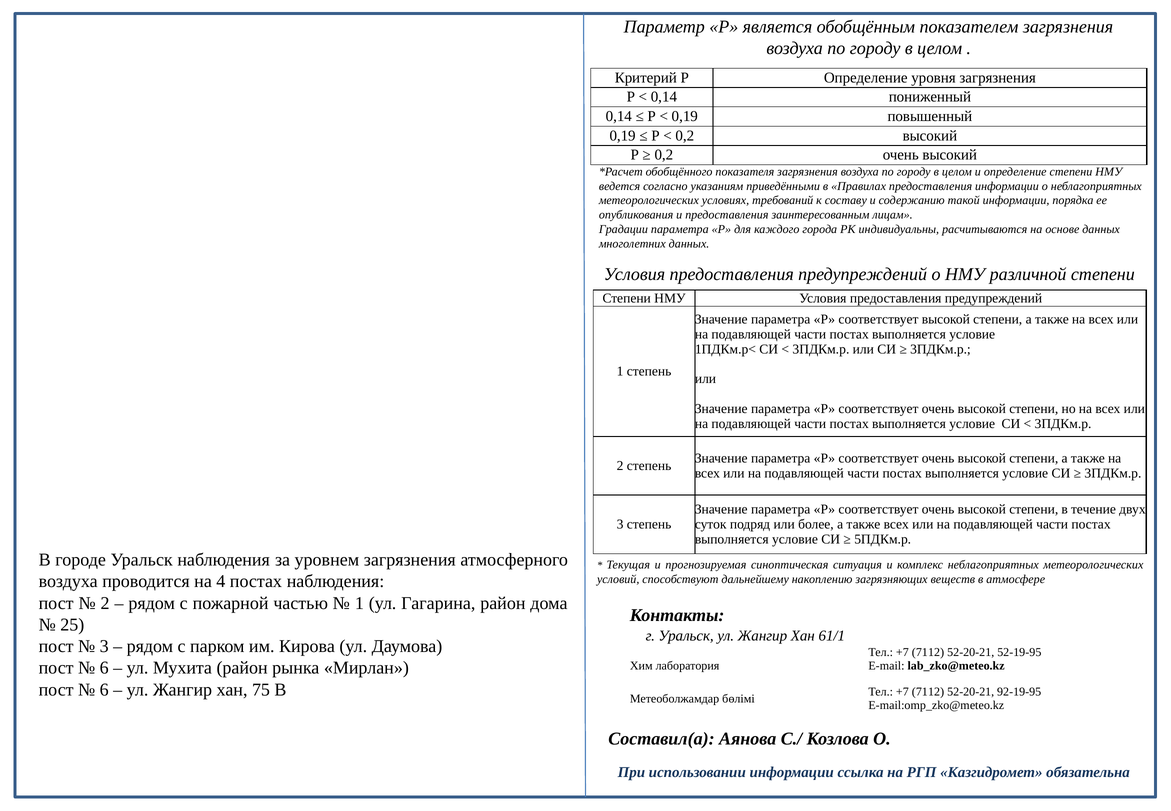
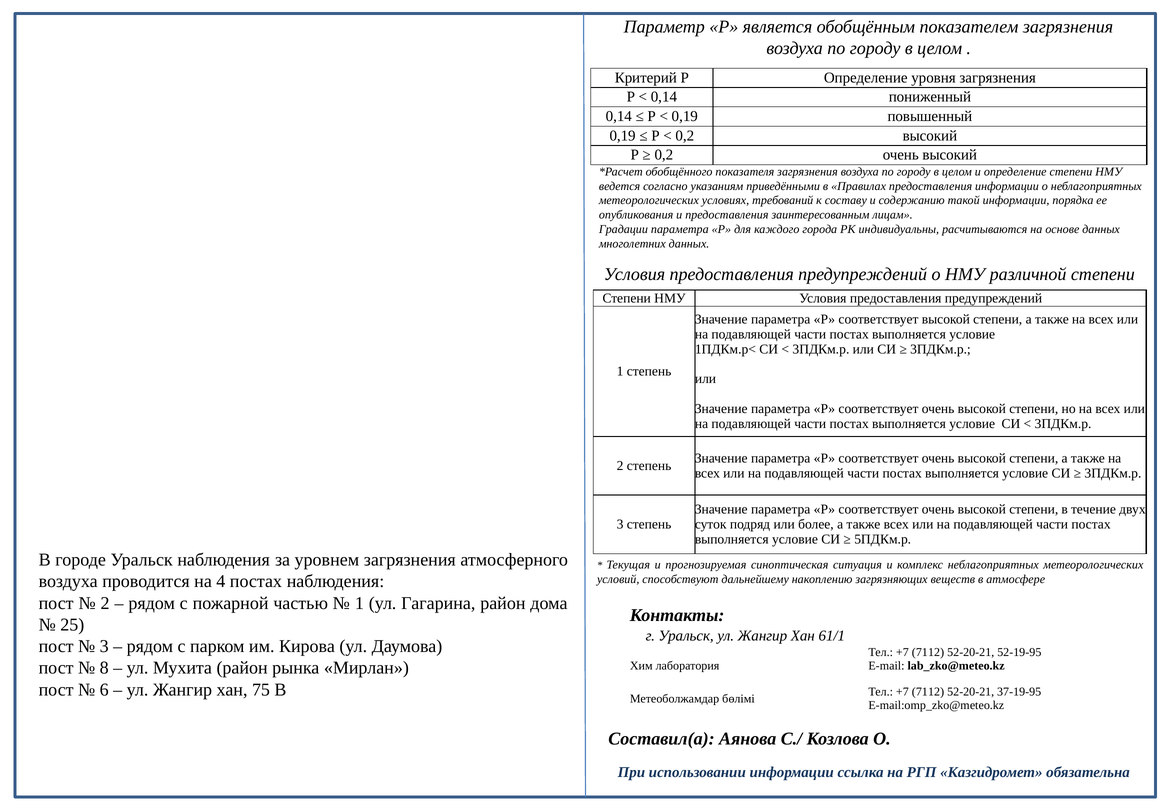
6: 6 -> 8 (104, 668)
92-19-95: 92-19-95 -> 37-19-95 (1019, 692)
